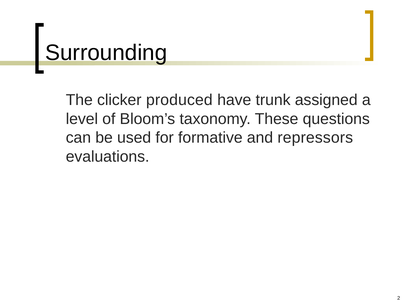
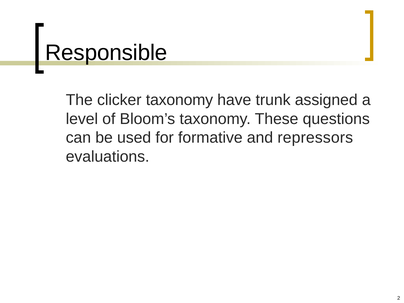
Surrounding: Surrounding -> Responsible (106, 53)
clicker produced: produced -> taxonomy (179, 100)
